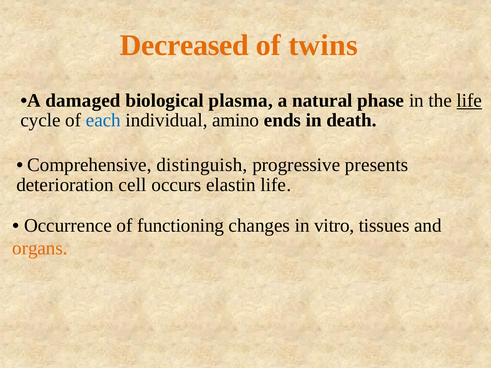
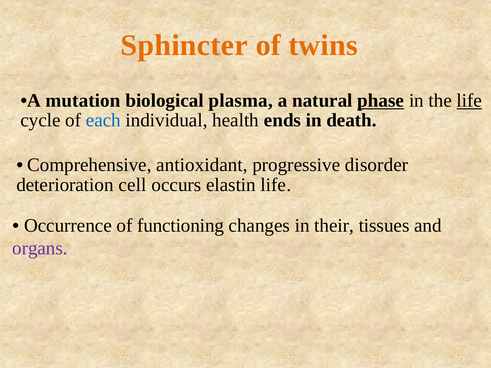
Decreased: Decreased -> Sphincter (184, 45)
damaged: damaged -> mutation (83, 101)
phase underline: none -> present (381, 101)
amino: amino -> health (236, 120)
distinguish: distinguish -> antioxidant (202, 165)
presents: presents -> disorder (377, 165)
vitro: vitro -> their (334, 226)
organs colour: orange -> purple (40, 248)
